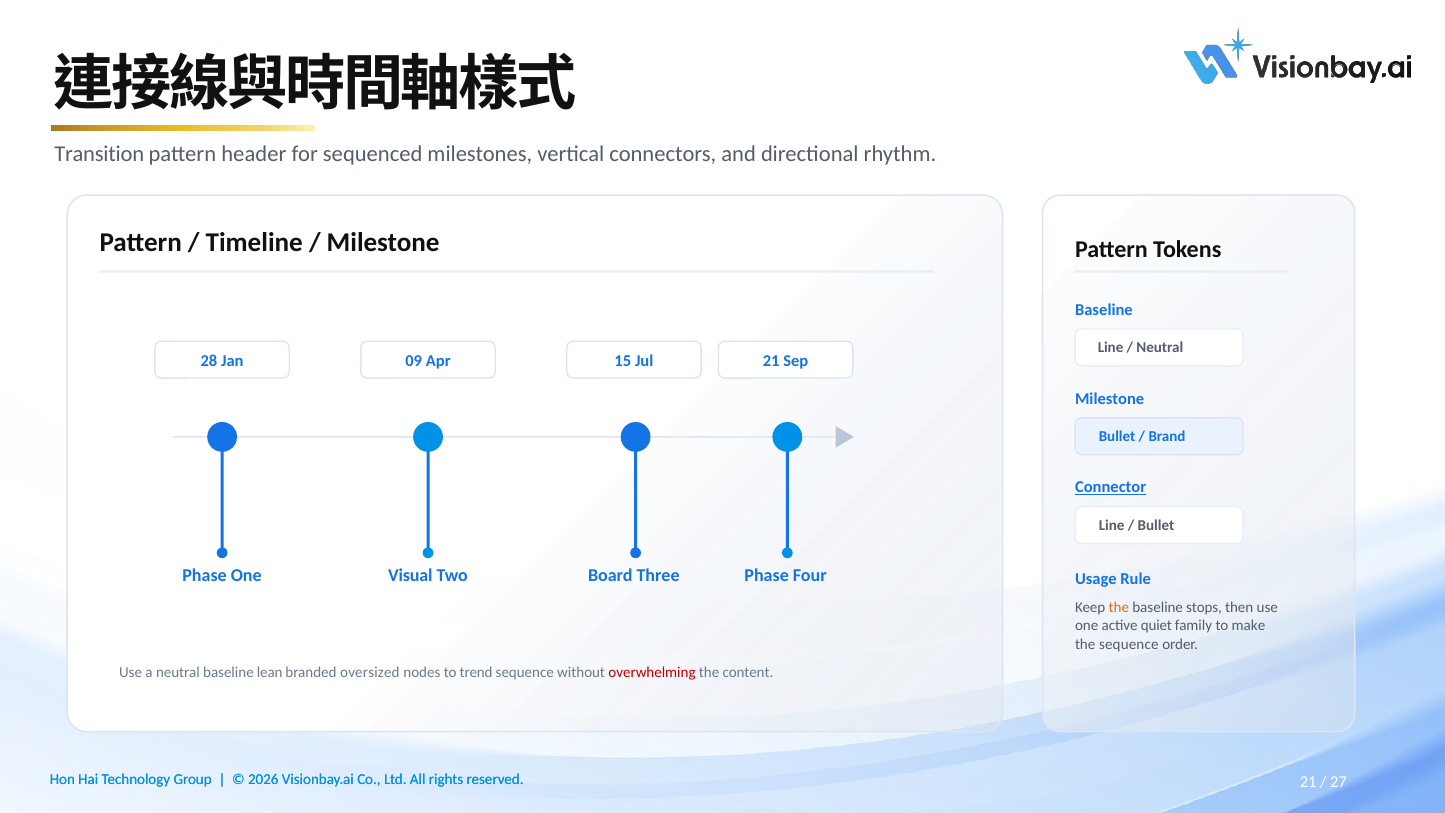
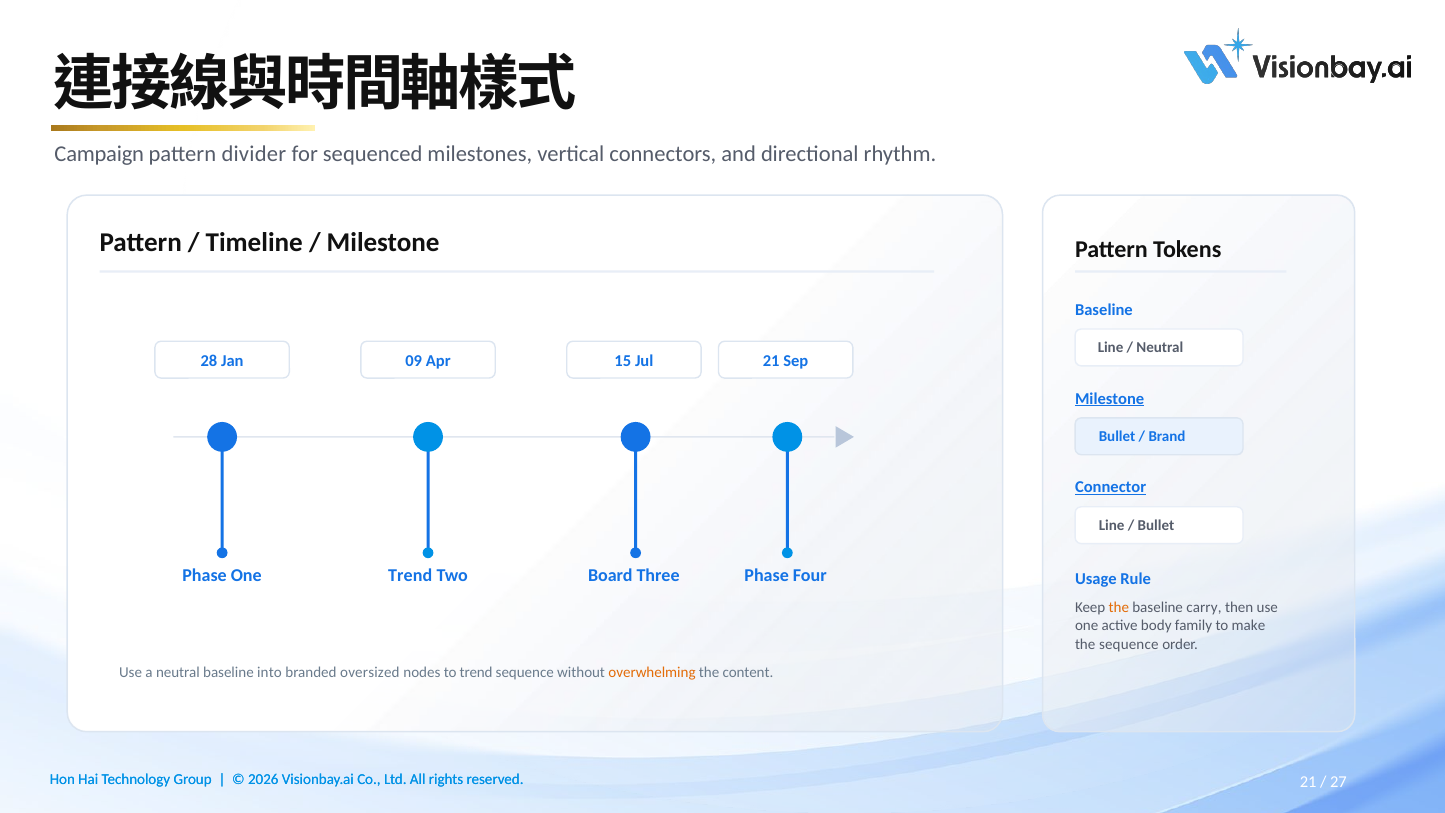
Transition: Transition -> Campaign (99, 154)
header: header -> divider (254, 154)
Milestone underline: none -> present (1110, 399)
Visual: Visual -> Trend (410, 575)
stops: stops -> carry (1204, 608)
quiet: quiet -> body (1156, 626)
lean: lean -> into (270, 673)
overwhelming colour: red -> orange (652, 673)
